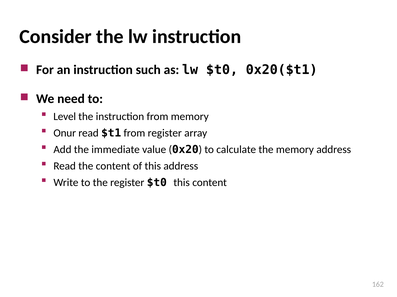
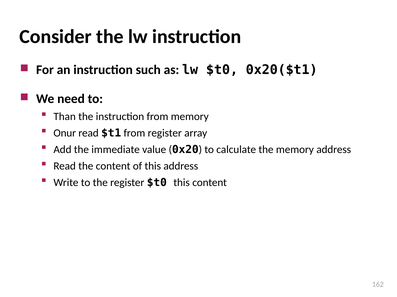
Level: Level -> Than (65, 117)
